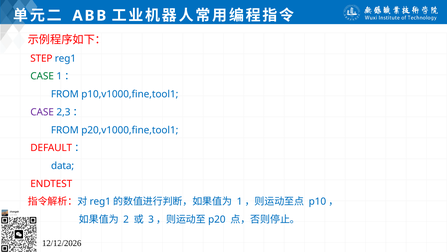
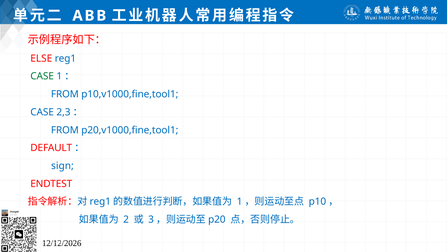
STEP: STEP -> ELSE (41, 58)
CASE colour: purple -> blue (42, 112)
data: data -> sign (62, 165)
